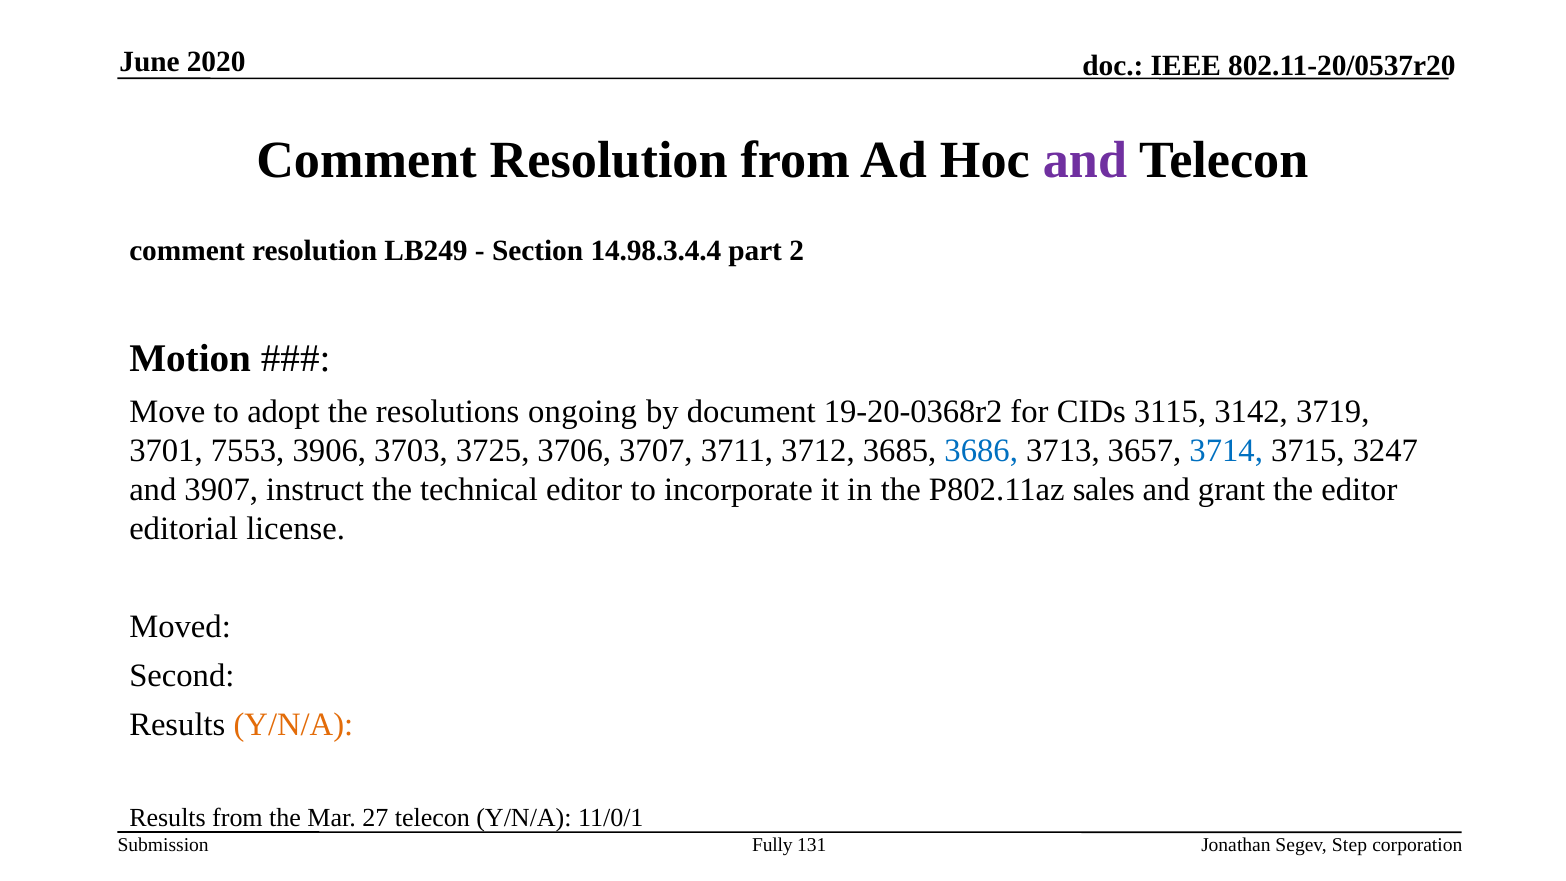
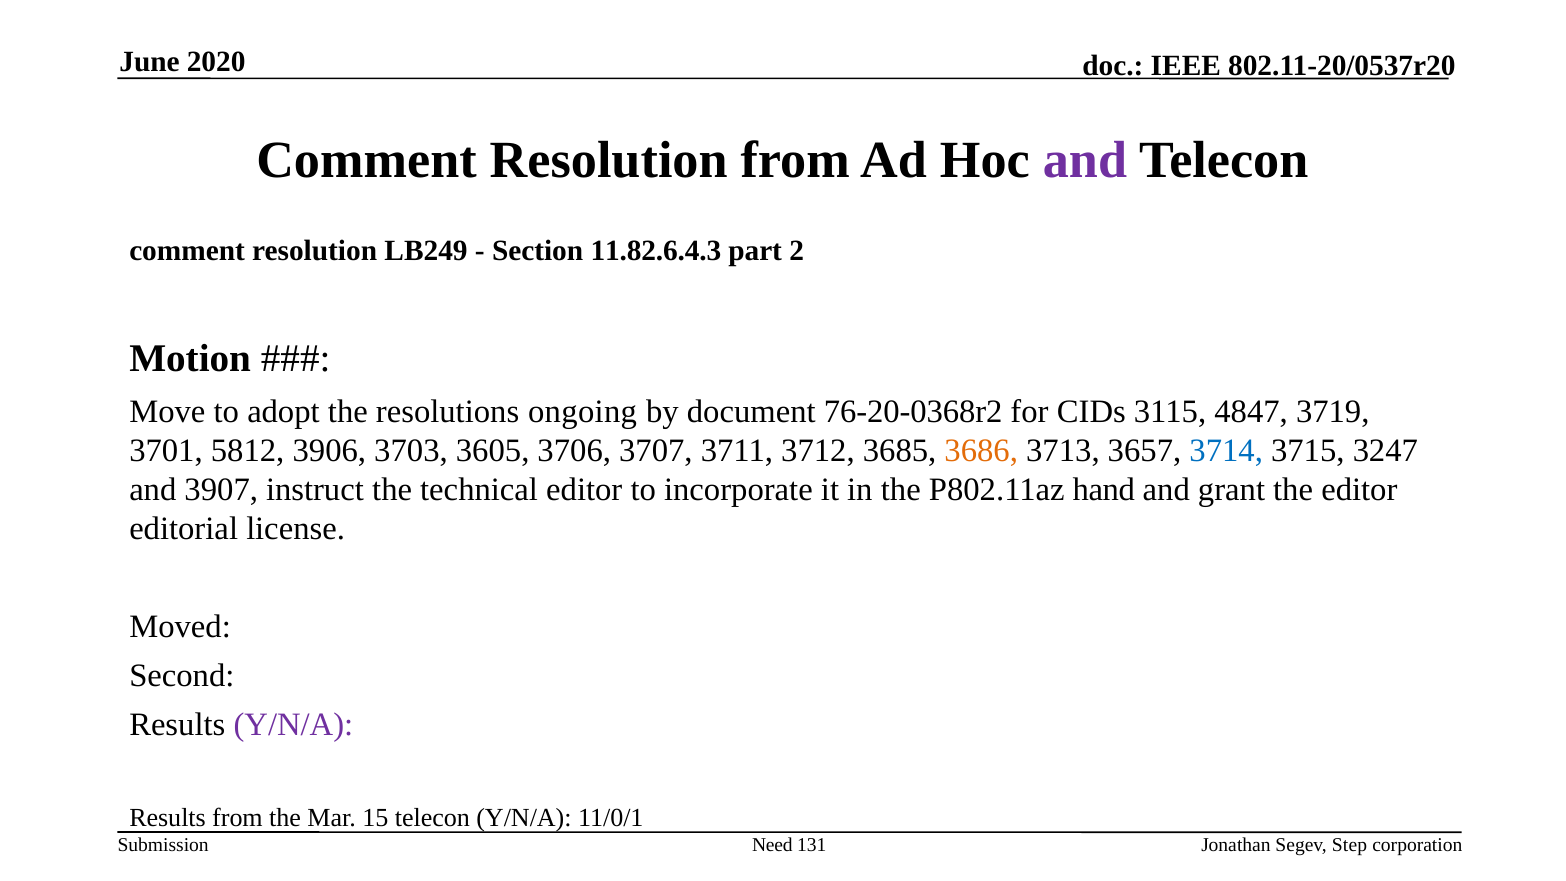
14.98.3.4.4: 14.98.3.4.4 -> 11.82.6.4.3 (656, 251)
19-20-0368r2: 19-20-0368r2 -> 76-20-0368r2 (913, 411)
3142: 3142 -> 4847 (1251, 411)
7553: 7553 -> 5812 (248, 450)
3725: 3725 -> 3605 (493, 450)
3686 colour: blue -> orange (981, 450)
sales: sales -> hand (1104, 490)
Y/N/A colour: orange -> purple (293, 725)
27: 27 -> 15 (375, 818)
Fully: Fully -> Need (772, 845)
